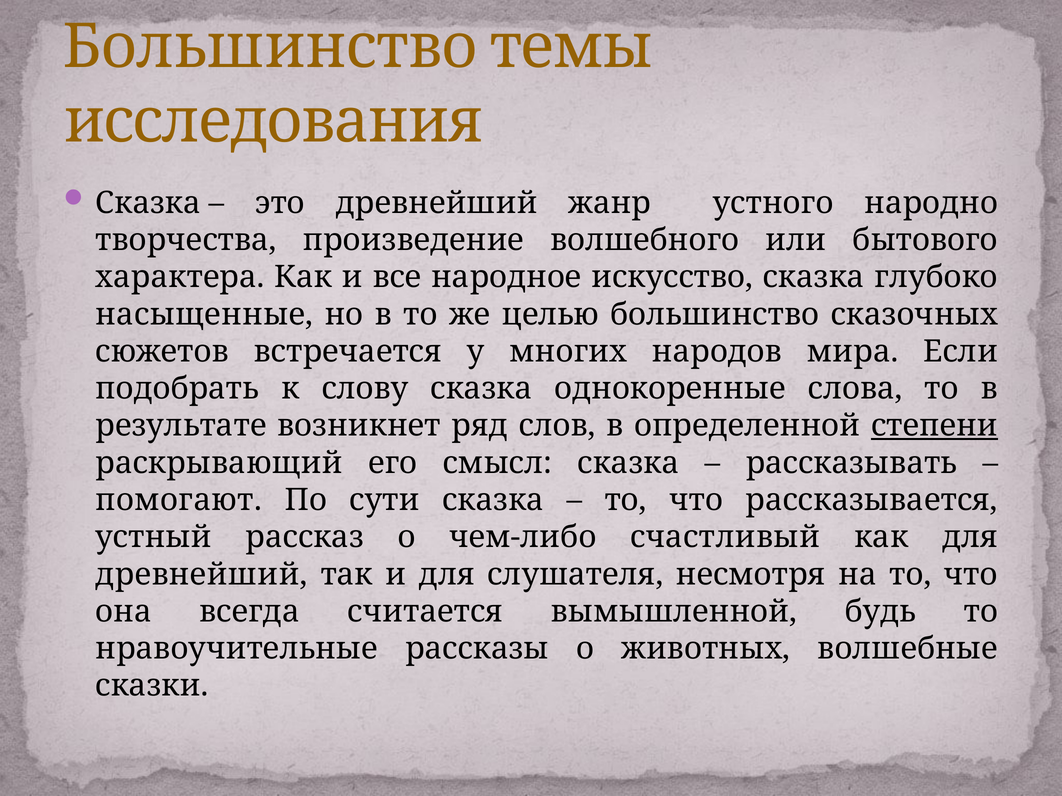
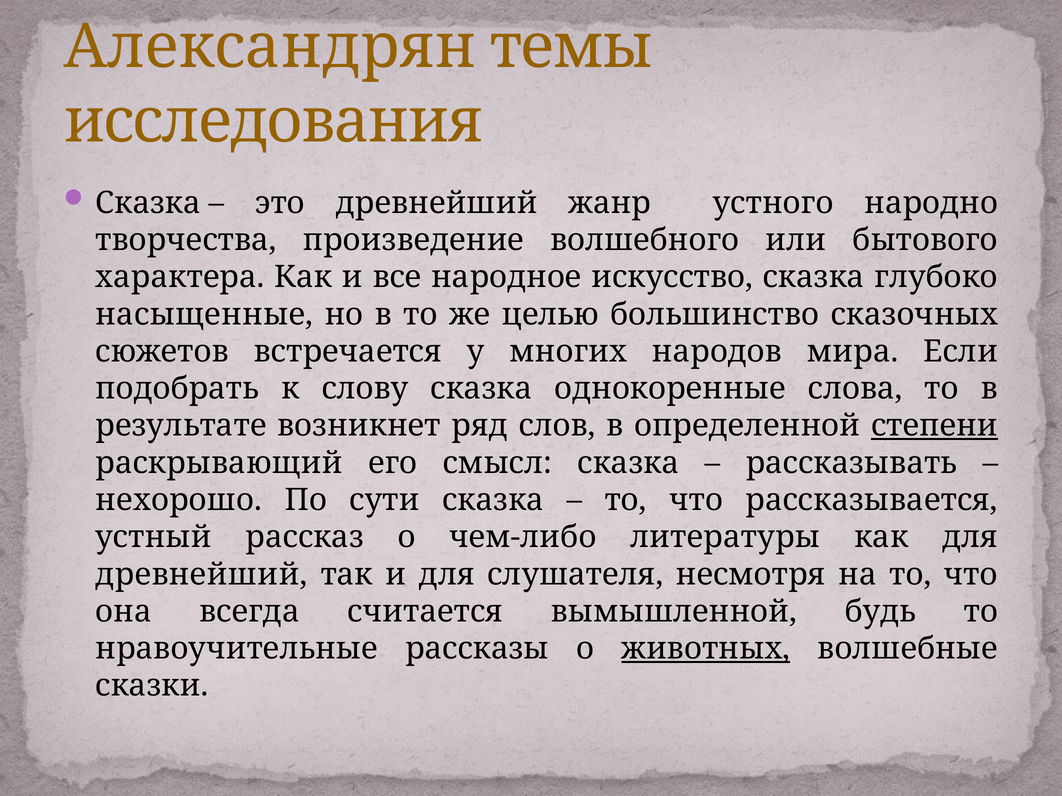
Большинство: Большинство -> Александрян (270, 47)
помогают: помогают -> нехорошо (179, 500)
счастливый: счастливый -> литературы (725, 538)
животных underline: none -> present (706, 649)
